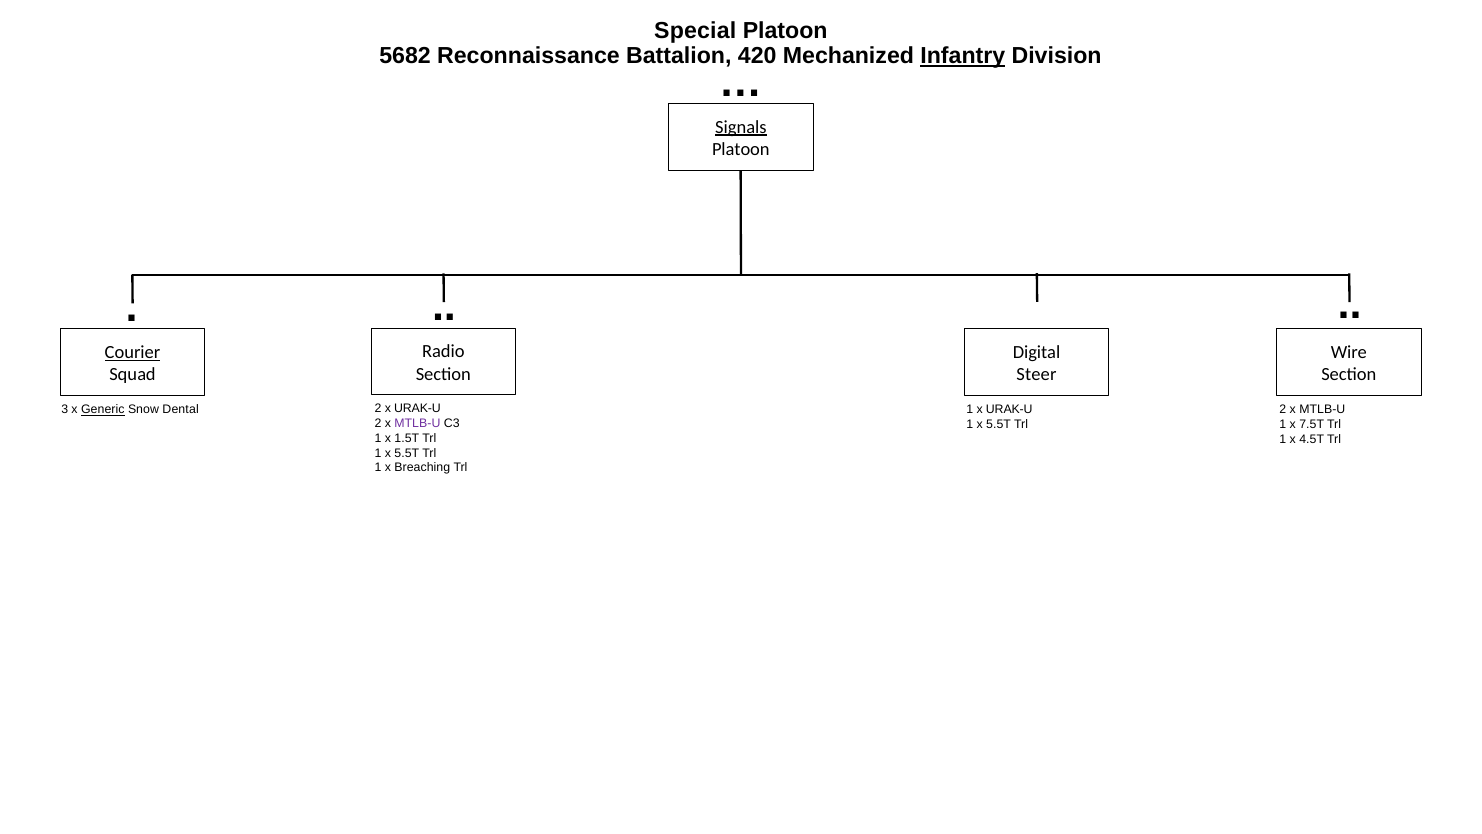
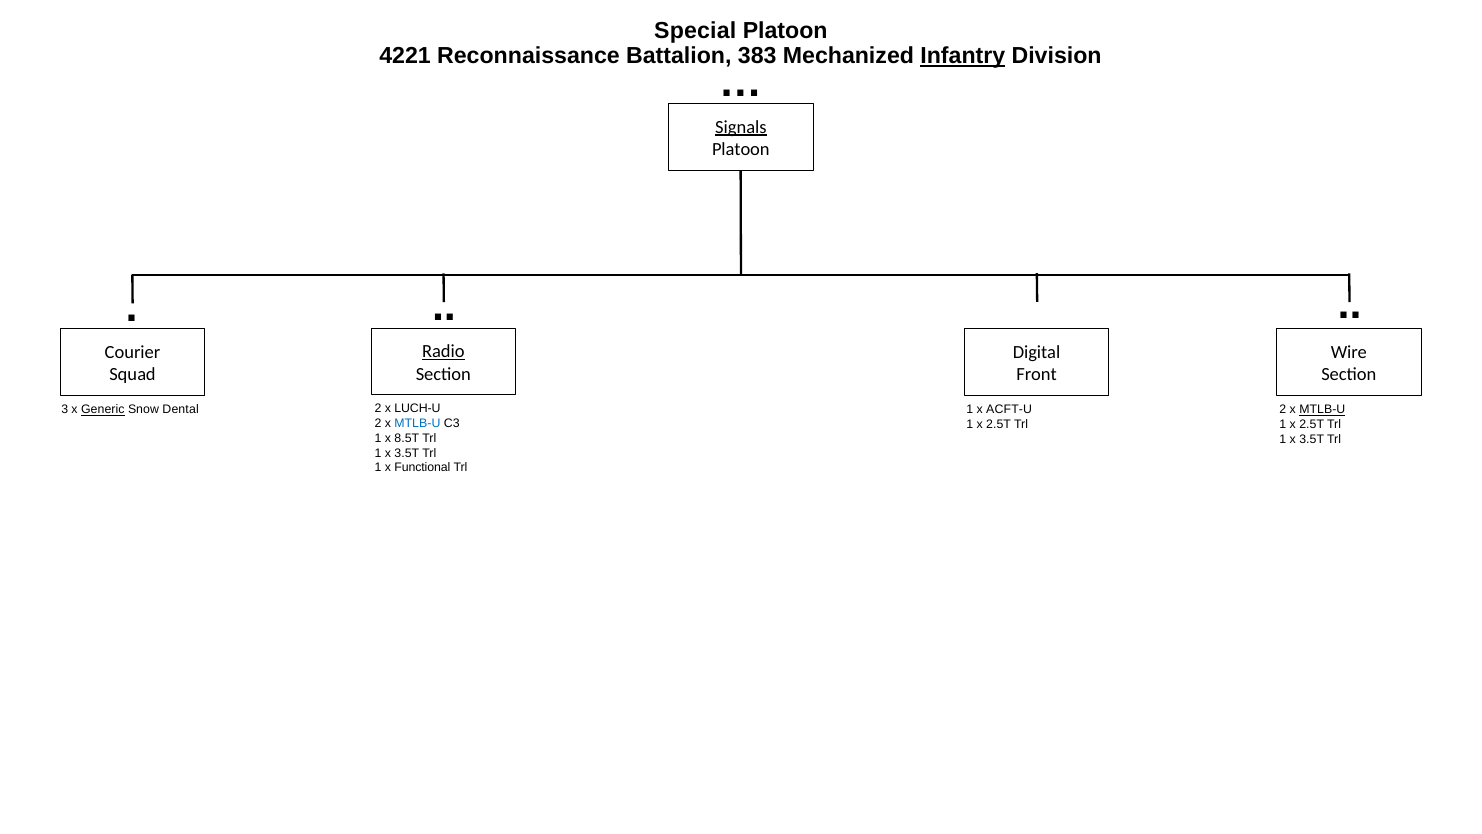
5682: 5682 -> 4221 (405, 56)
420: 420 -> 383 (757, 56)
Radio underline: none -> present (443, 352)
Courier underline: present -> none (133, 352)
Steer: Steer -> Front (1037, 374)
2 x URAK-U: URAK-U -> LUCH-U (417, 409)
1 x URAK-U: URAK-U -> ACFT-U (1009, 410)
MTLB-U underline: none -> present (1322, 410)
MTLB-U colour: purple -> blue (417, 423)
5.5T: 5.5T -> 2.5T (999, 424)
7.5T: 7.5T -> 2.5T (1312, 424)
1.5T: 1.5T -> 8.5T (407, 438)
4.5T: 4.5T -> 3.5T (1312, 439)
5.5T: 5.5T -> 3.5T (407, 453)
Breaching: Breaching -> Functional (422, 468)
